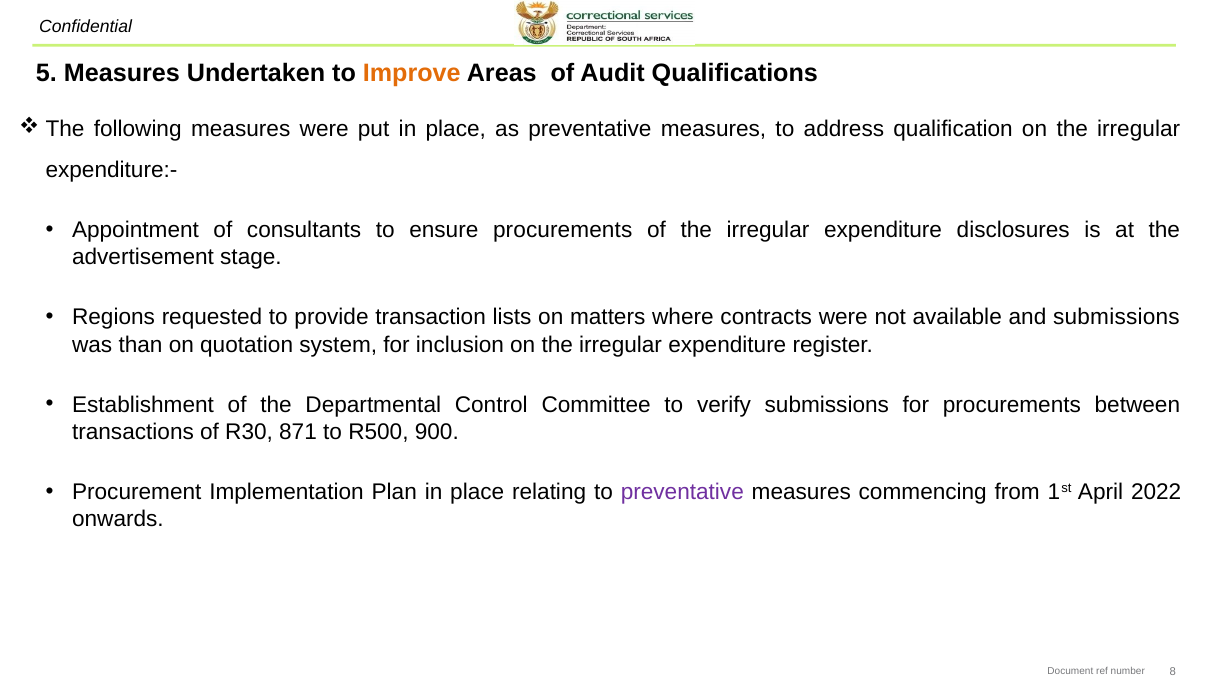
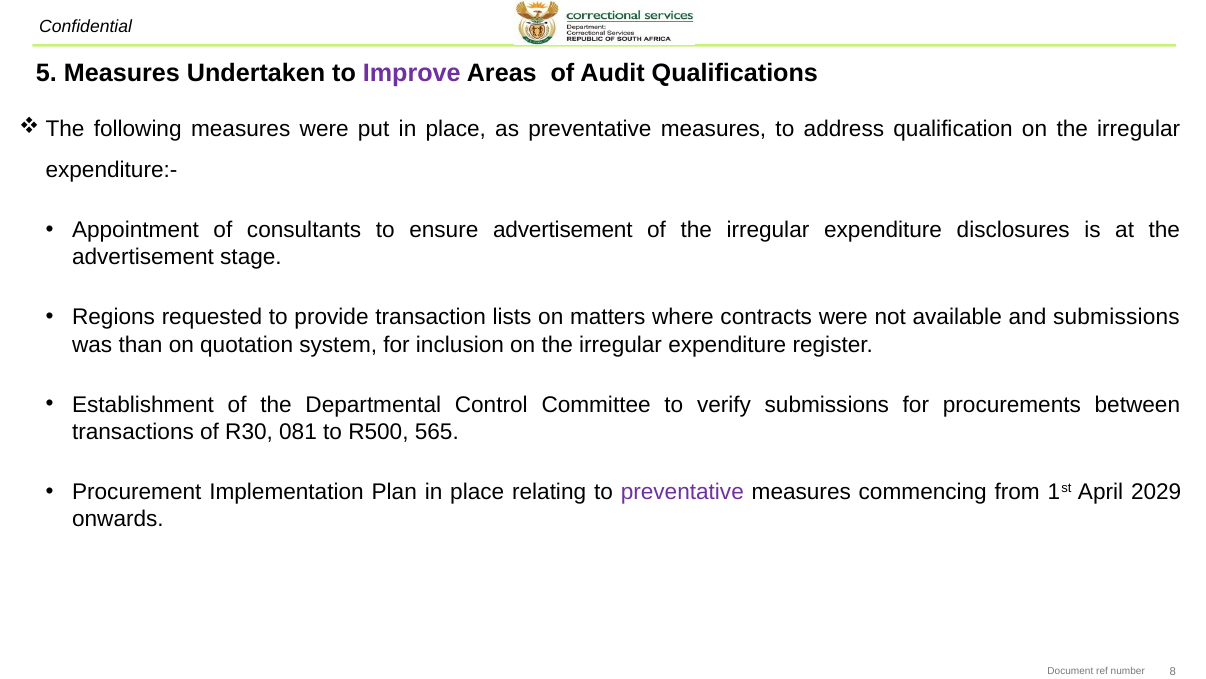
Improve colour: orange -> purple (412, 73)
ensure procurements: procurements -> advertisement (563, 230)
871: 871 -> 081 (298, 432)
900: 900 -> 565 (437, 432)
2022: 2022 -> 2029 (1156, 492)
